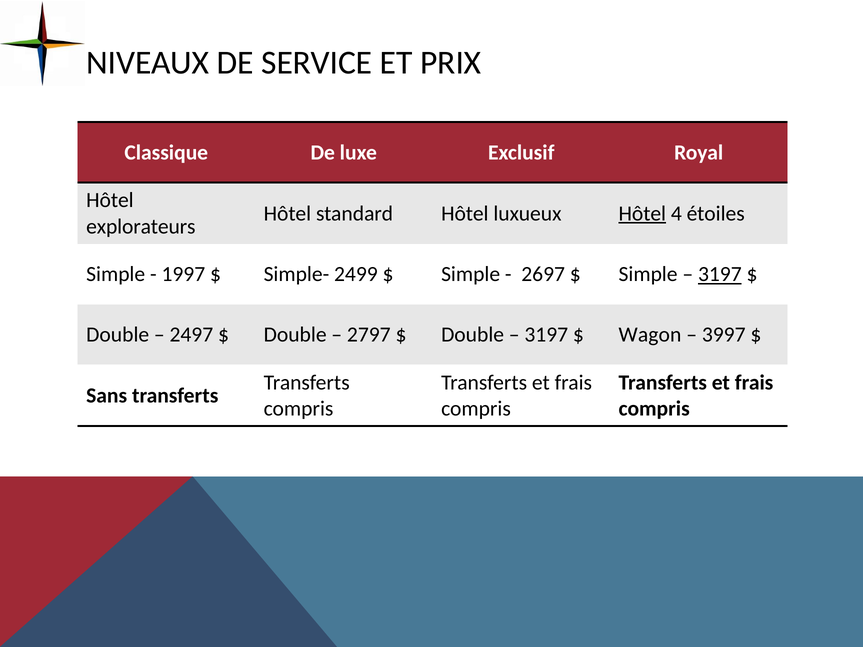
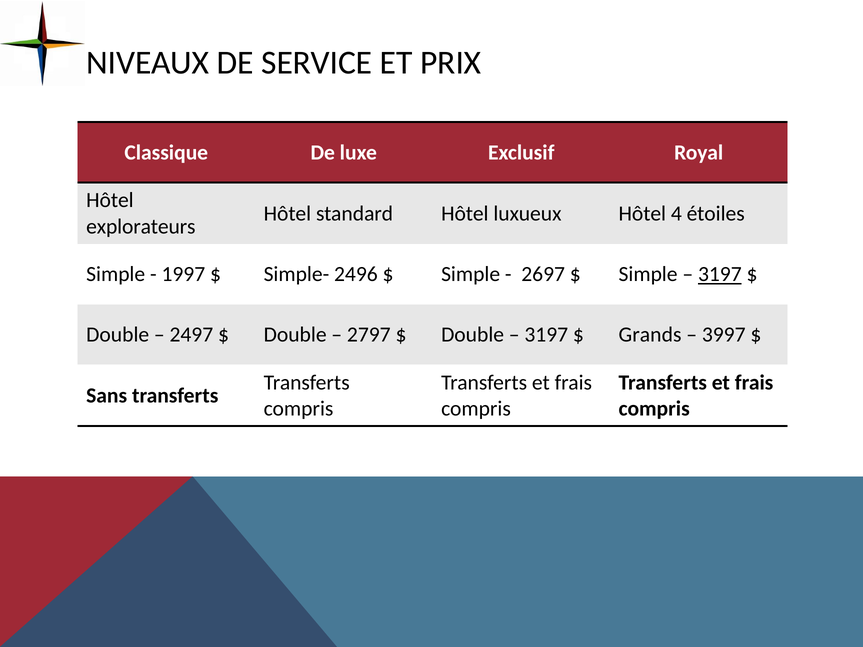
Hôtel underline: present -> none (642, 214)
2499: 2499 -> 2496 (356, 274)
Wagon: Wagon -> Grands (650, 335)
